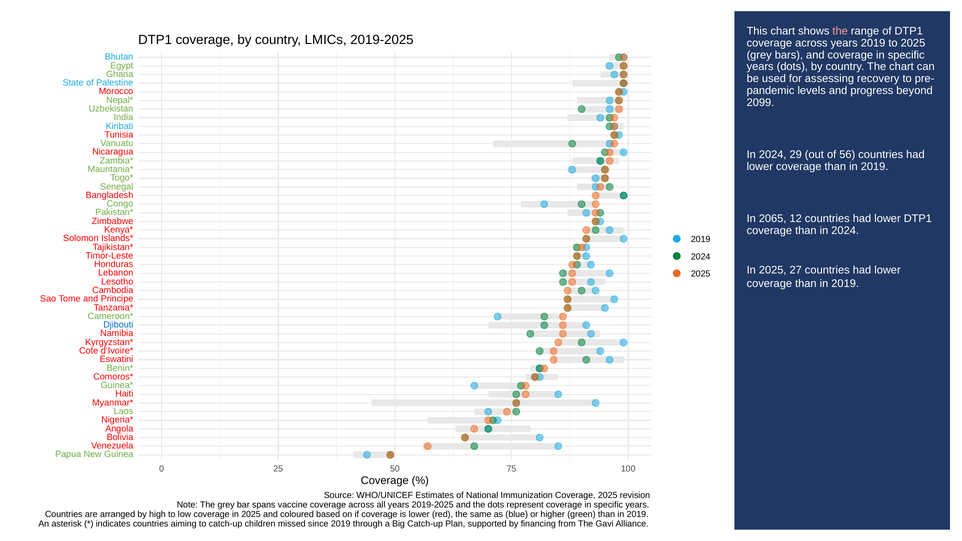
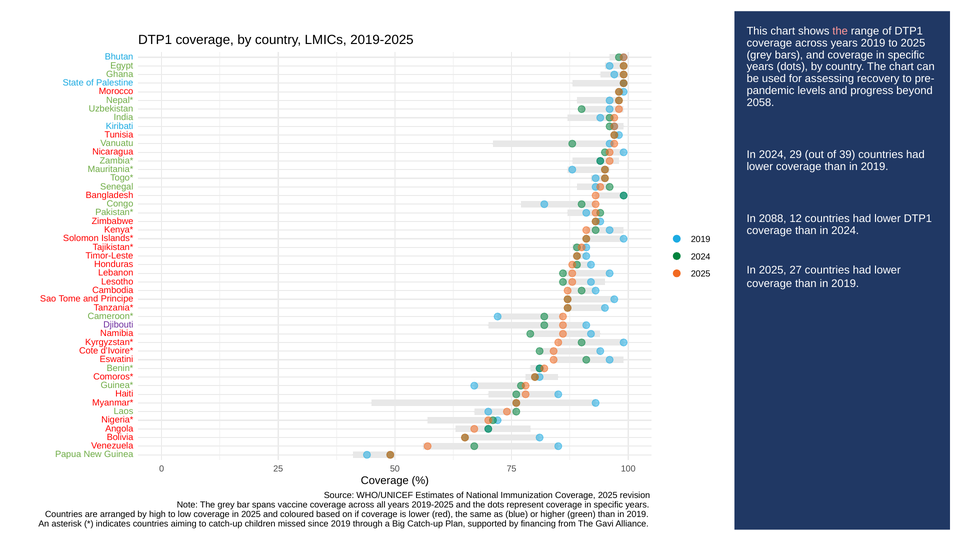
2099: 2099 -> 2058 (760, 103)
56: 56 -> 39 (847, 155)
2065: 2065 -> 2088 (773, 219)
Djibouti colour: blue -> purple (118, 325)
